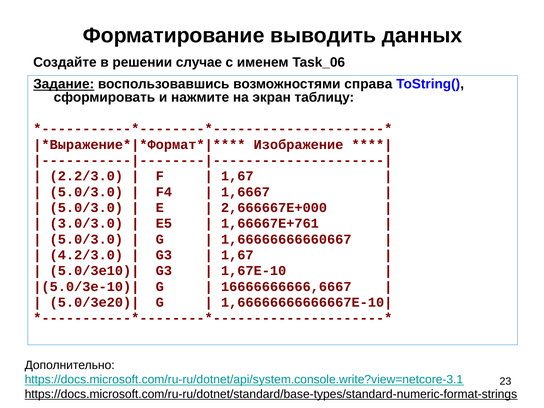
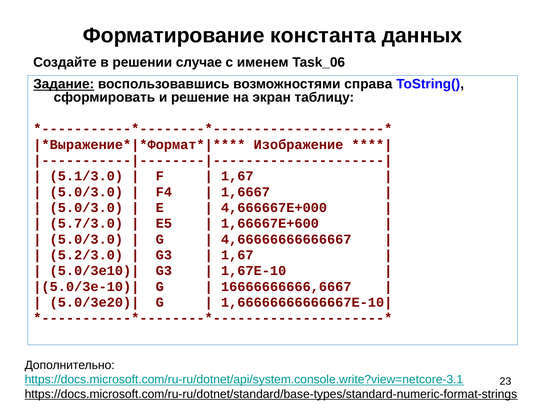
выводить: выводить -> константа (323, 35)
нажмите: нажмите -> решение (200, 97)
2.2/3.0: 2.2/3.0 -> 5.1/3.0 (86, 176)
2,666667E+000: 2,666667E+000 -> 4,666667E+000 (274, 208)
3.0/3.0: 3.0/3.0 -> 5.7/3.0 (86, 223)
1,66667E+761: 1,66667E+761 -> 1,66667E+600 (270, 223)
1,66666666660667: 1,66666666660667 -> 4,66666666666667 (286, 239)
4.2/3.0: 4.2/3.0 -> 5.2/3.0 (86, 255)
